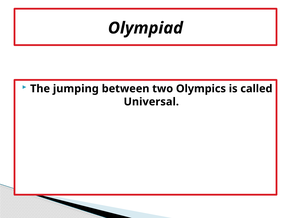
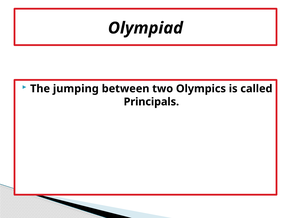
Universal: Universal -> Principals (151, 102)
